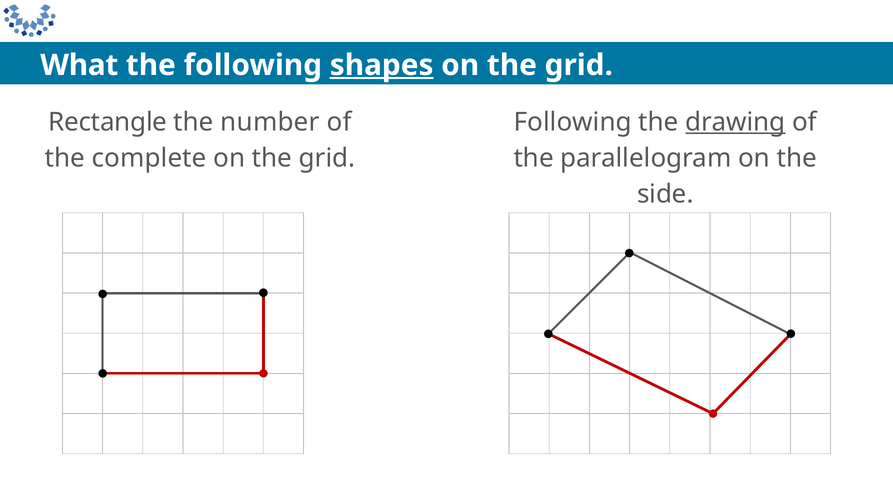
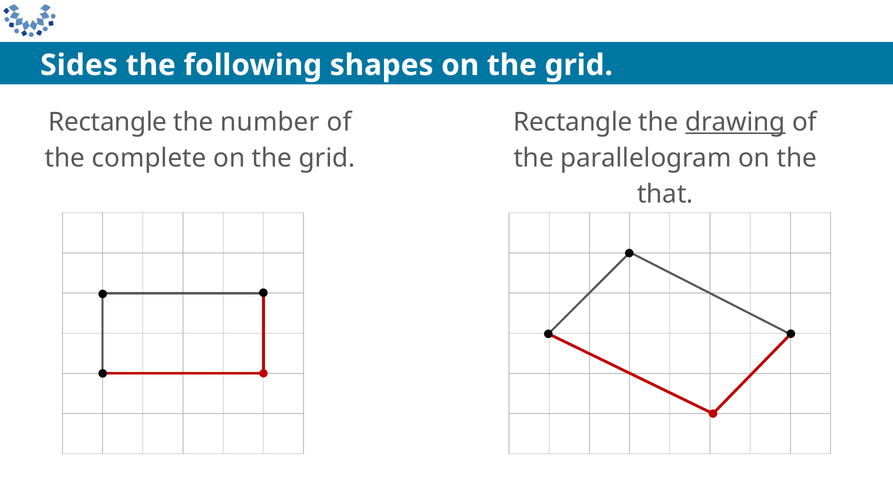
What: What -> Sides (79, 65)
shapes underline: present -> none (382, 65)
Following: Following -> Rectangle (573, 122)
side: side -> that (665, 194)
